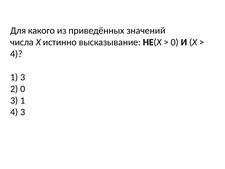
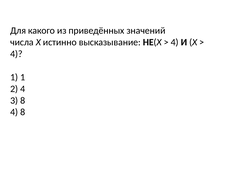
0: 0 -> 4 (175, 42)
1 3: 3 -> 1 (23, 77)
2 0: 0 -> 4 (23, 89)
3 1: 1 -> 8 (23, 100)
4 3: 3 -> 8 (23, 112)
